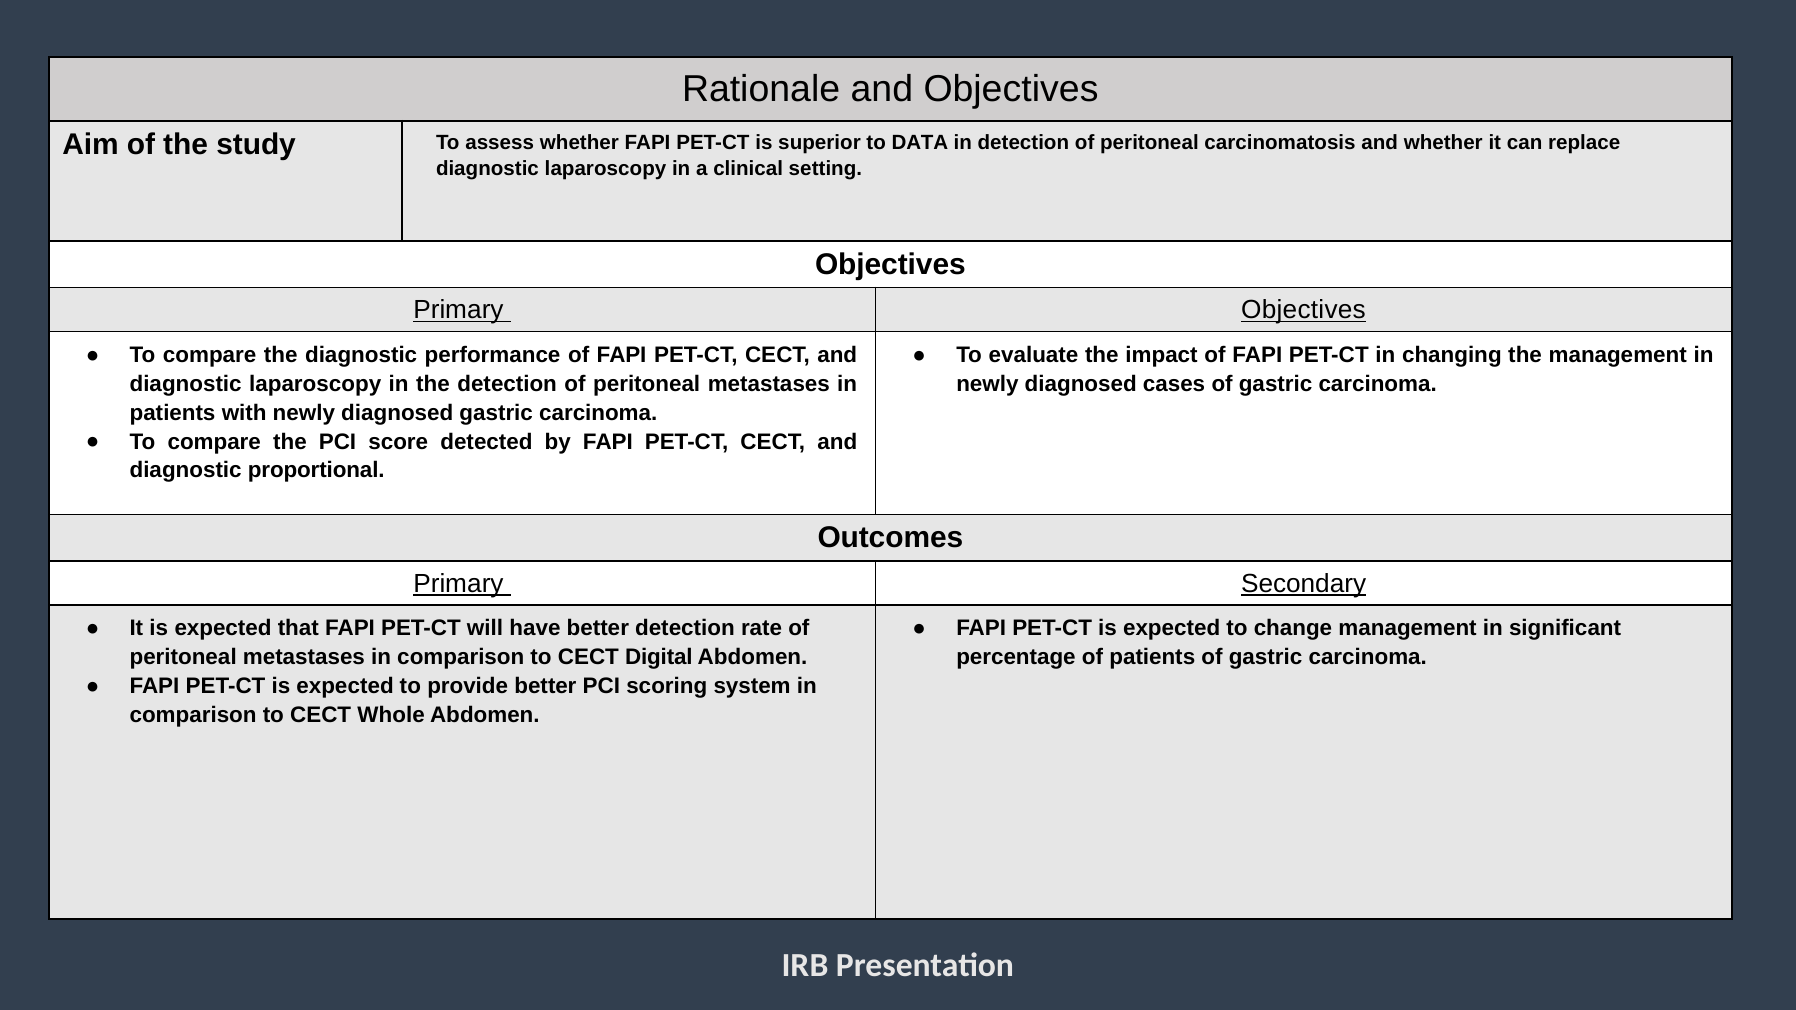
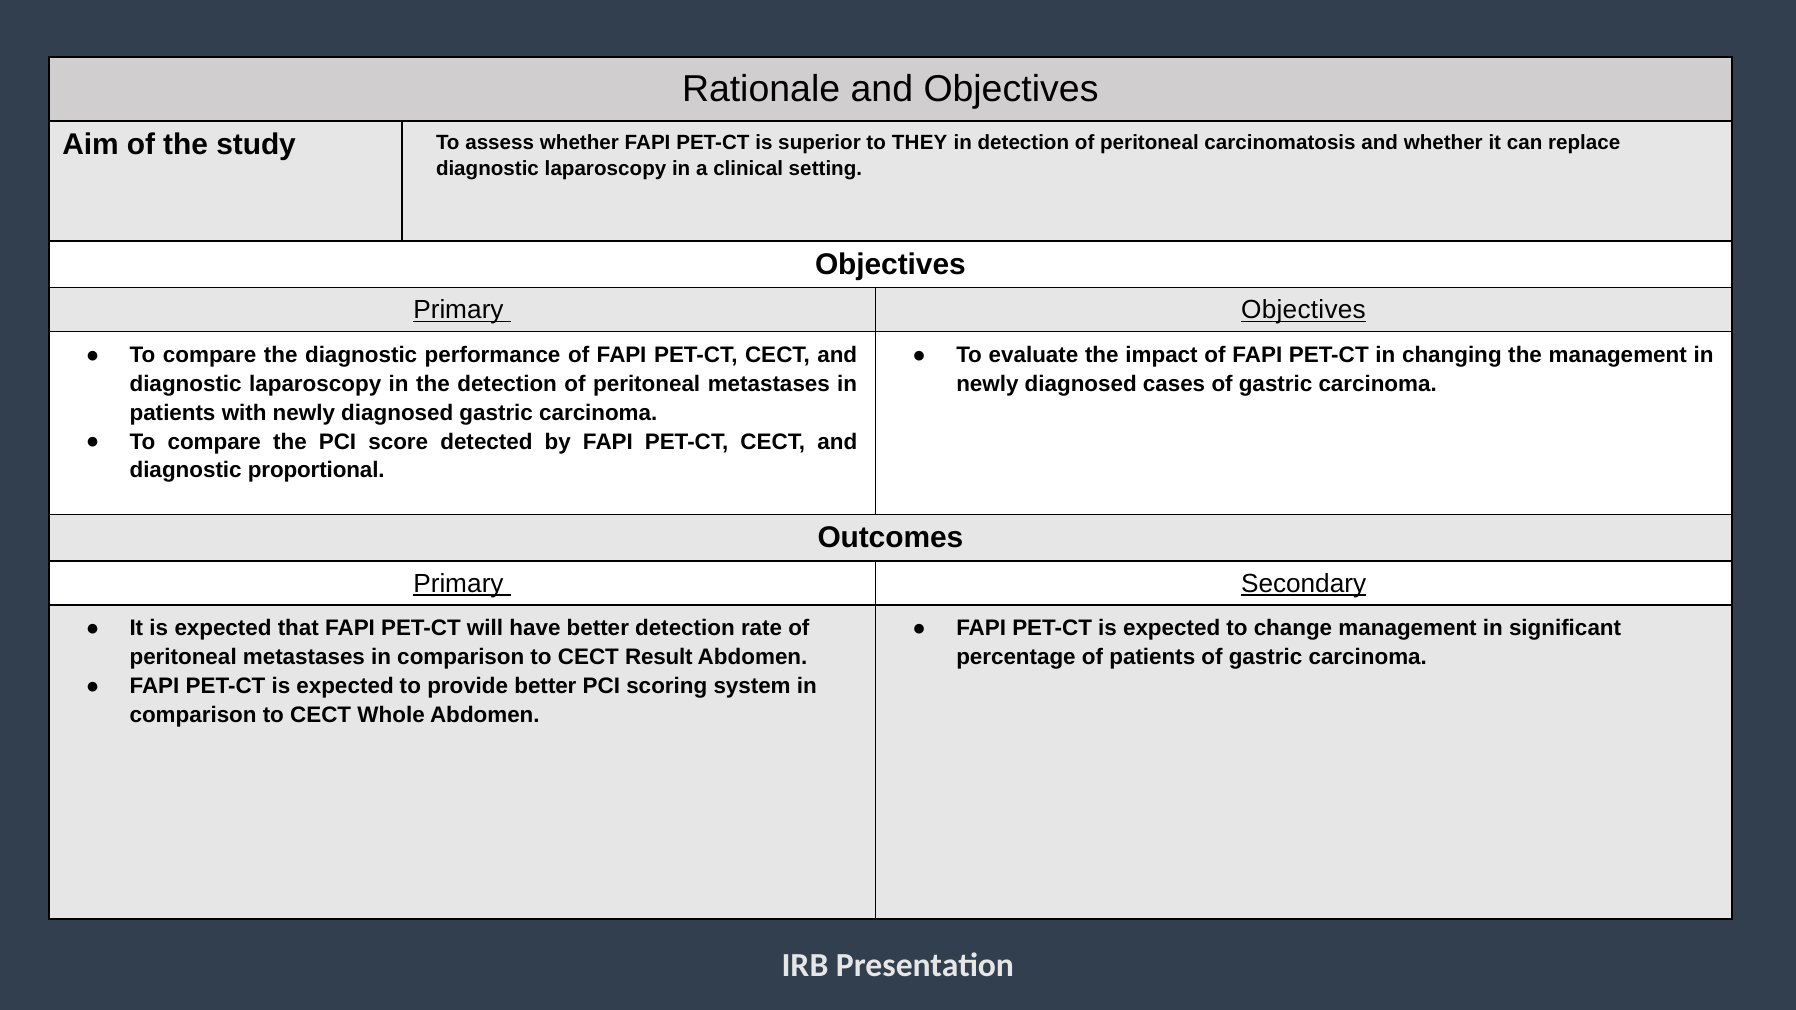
DATA: DATA -> THEY (920, 143)
Digital: Digital -> Result (659, 658)
